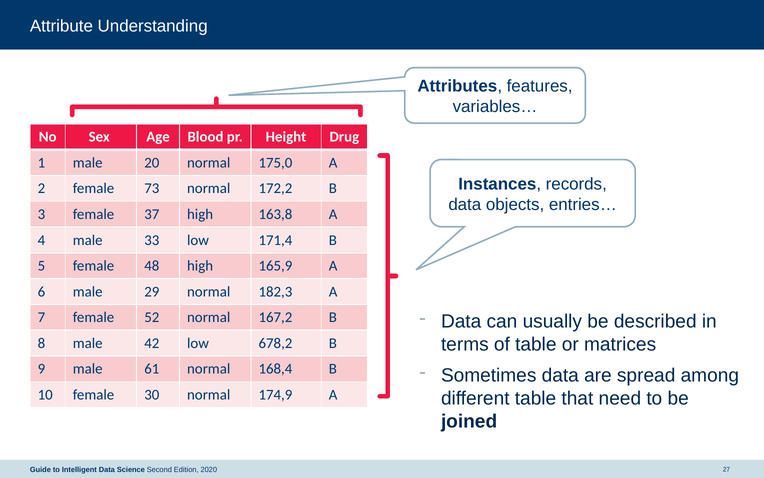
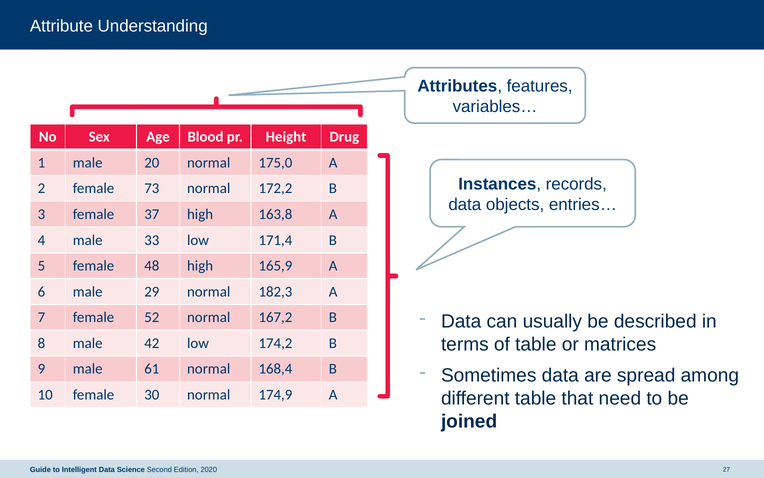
678,2: 678,2 -> 174,2 (275, 343)
